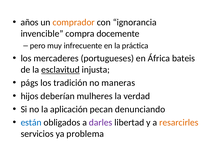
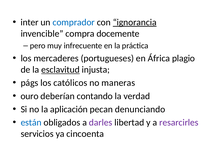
años: años -> inter (30, 22)
comprador colour: orange -> blue (74, 22)
ignorancia underline: none -> present (135, 22)
bateis: bateis -> plagio (184, 58)
tradición: tradición -> católicos (70, 83)
hijos: hijos -> ouro (30, 96)
mulheres: mulheres -> contando (95, 96)
resarcirles colour: orange -> purple (179, 122)
problema: problema -> cincoenta (85, 134)
